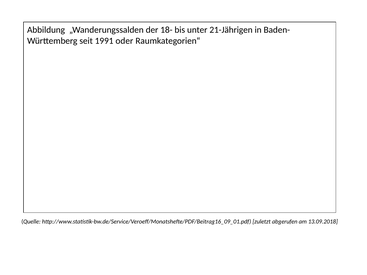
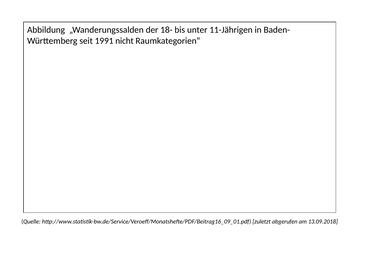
21-Jährigen: 21-Jährigen -> 11-Jährigen (231, 30)
oder: oder -> nicht (124, 41)
